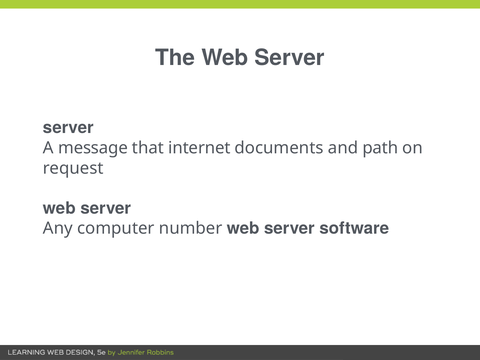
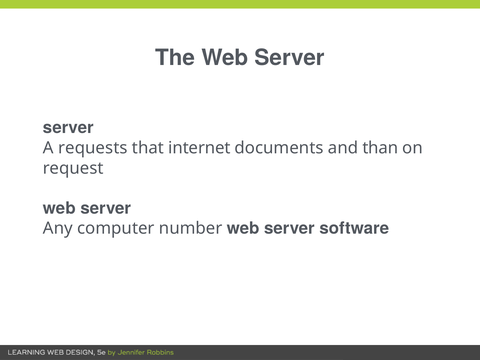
message: message -> requests (93, 148)
path: path -> than (380, 148)
